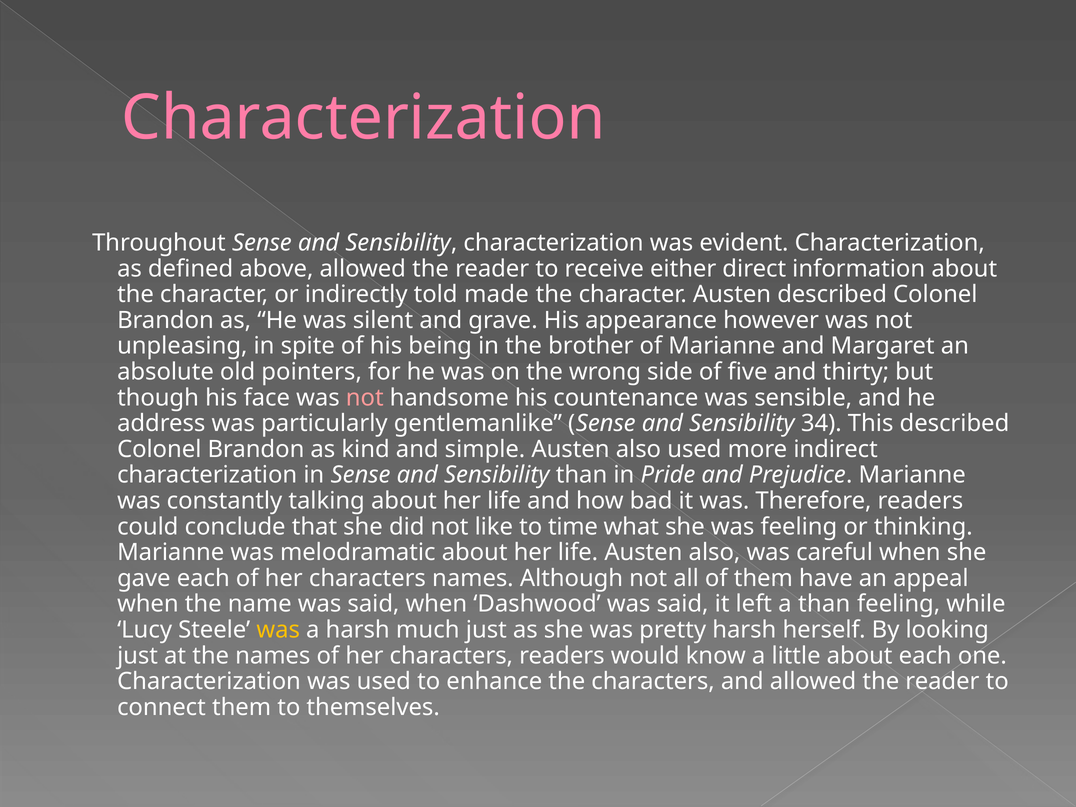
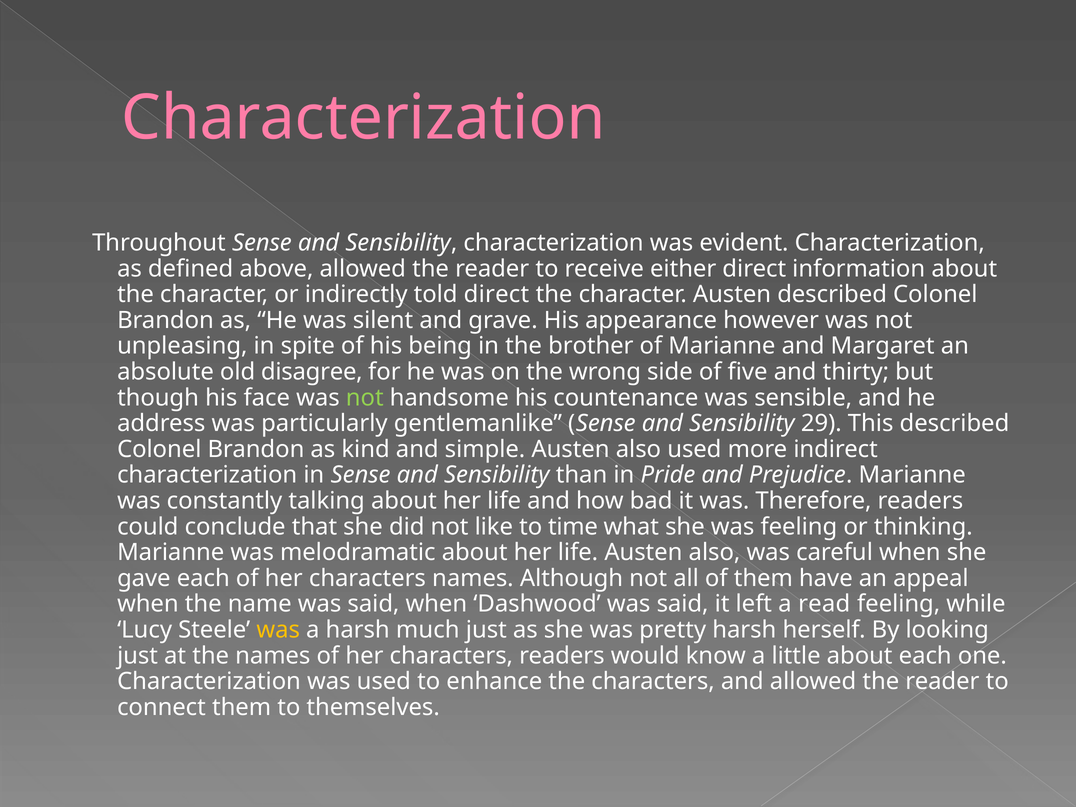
told made: made -> direct (496, 294)
pointers: pointers -> disagree (312, 372)
not colour: pink -> light green (365, 398)
34: 34 -> 29 (821, 423)
a than: than -> read (824, 604)
